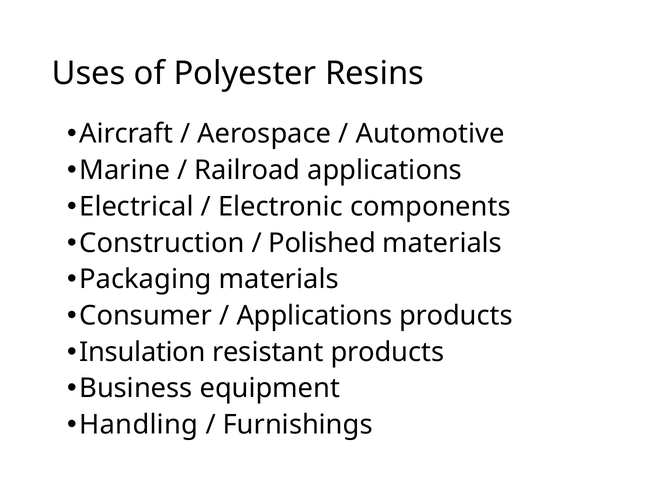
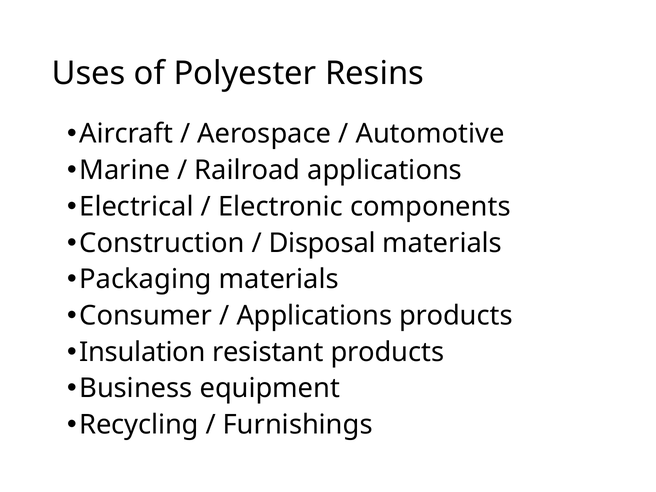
Polished: Polished -> Disposal (322, 243)
Handling: Handling -> Recycling (139, 425)
